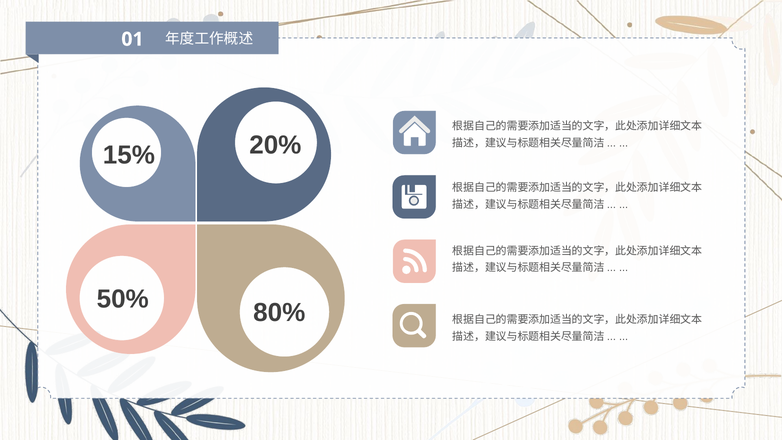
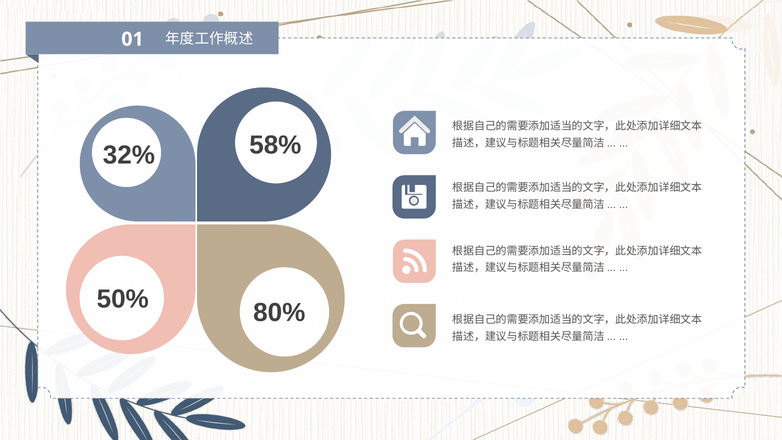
20%: 20% -> 58% (275, 145)
15%: 15% -> 32% (129, 155)
